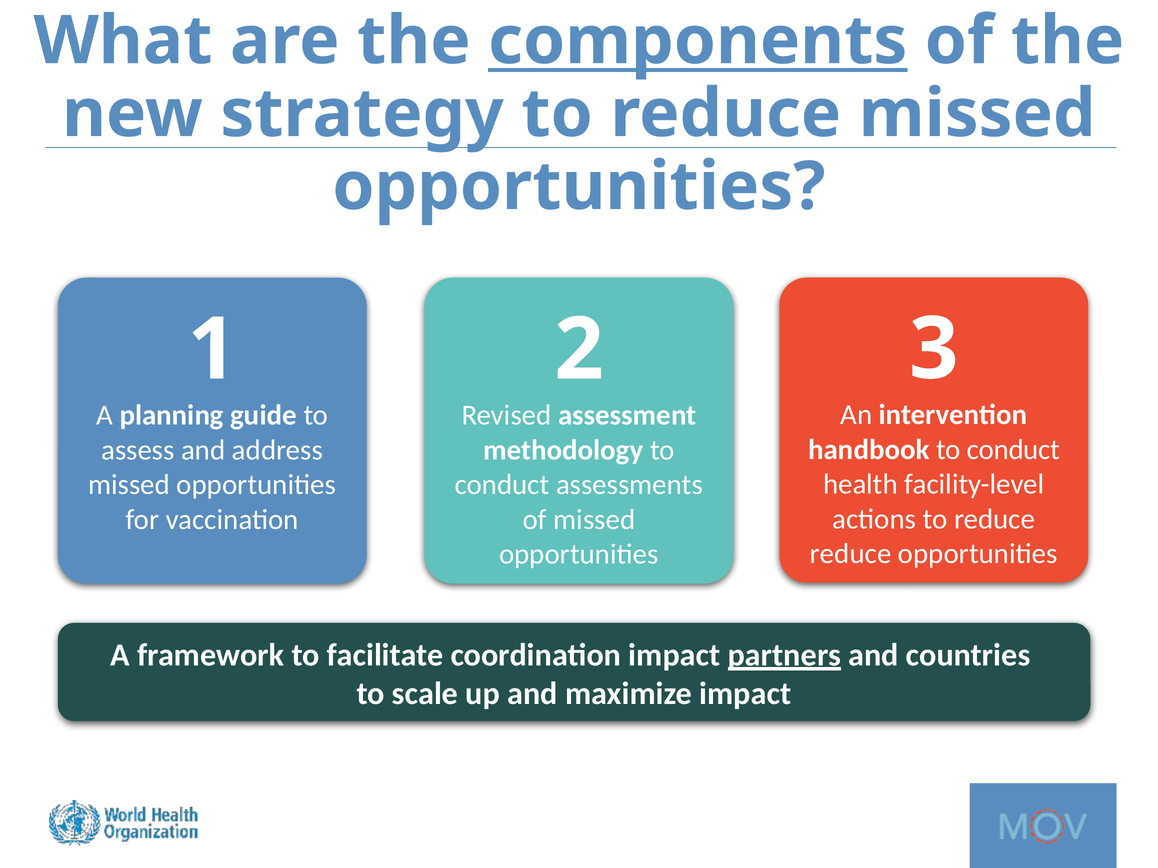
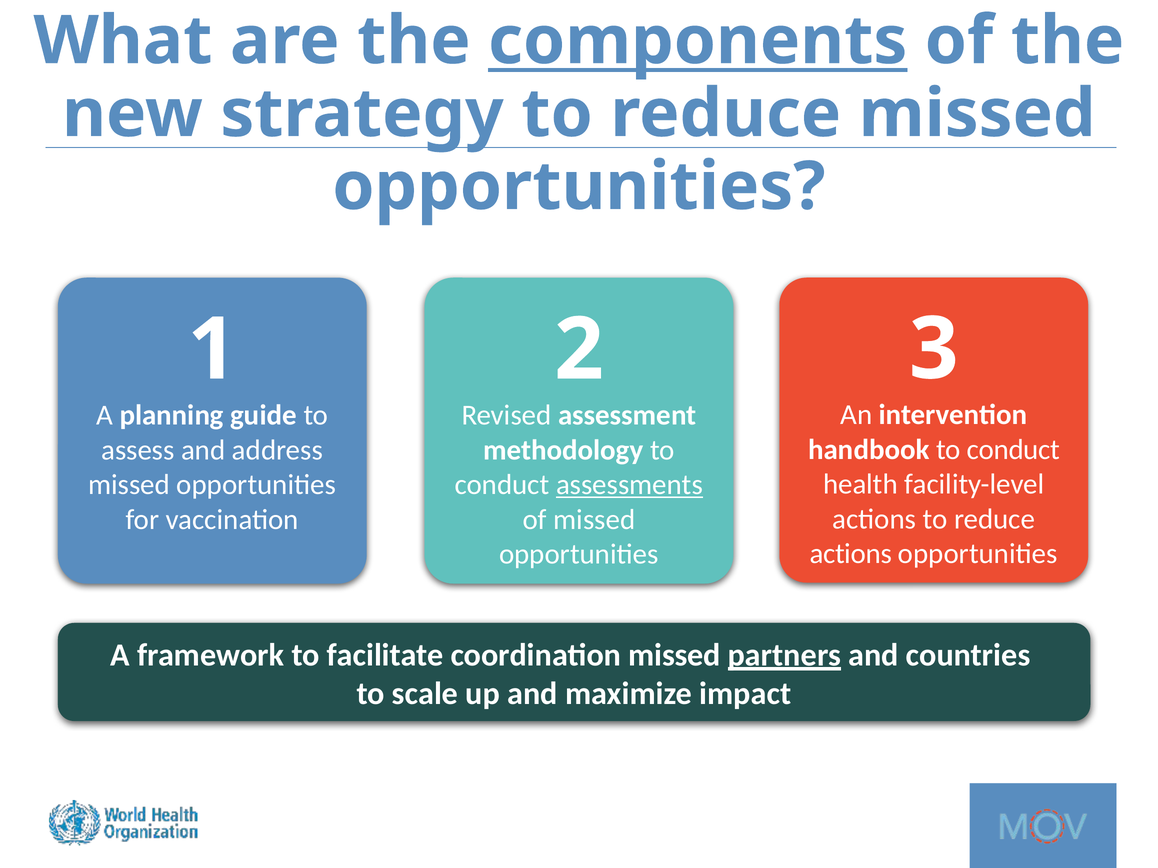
assessments underline: none -> present (629, 485)
reduce: reduce -> actions (851, 554)
coordination impact: impact -> missed (675, 655)
